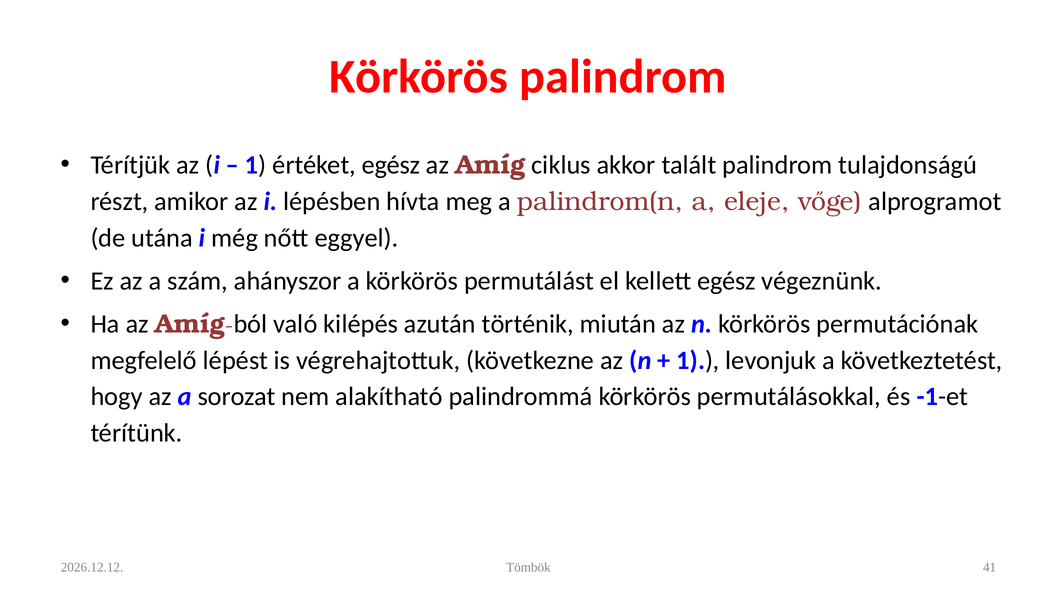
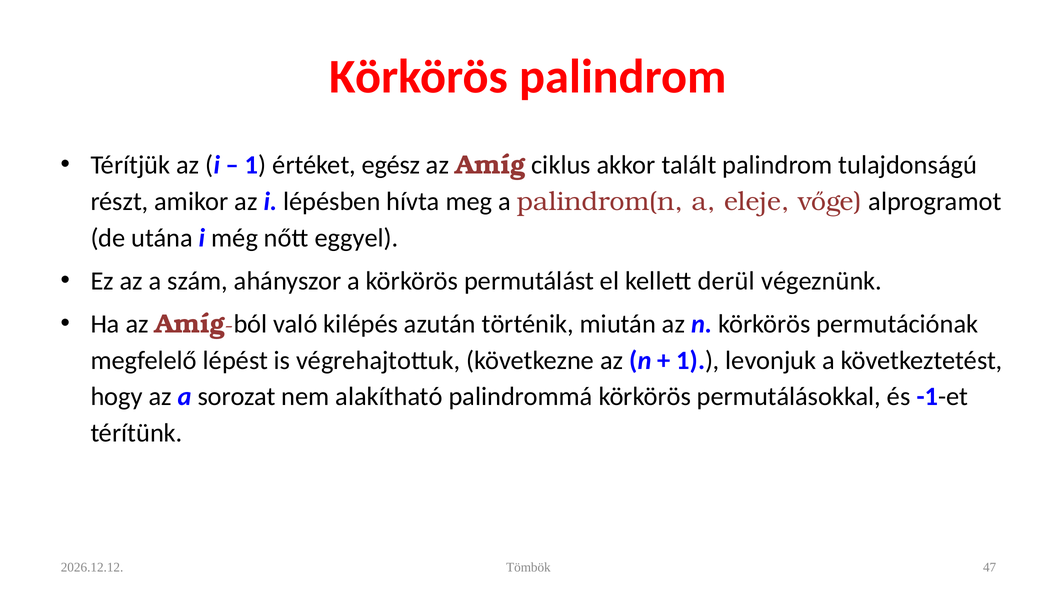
kellett egész: egész -> derül (726, 281)
41: 41 -> 47 (990, 568)
